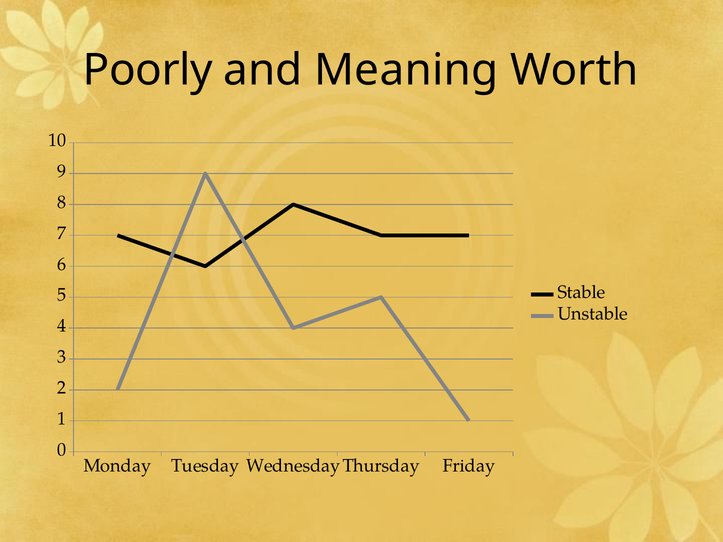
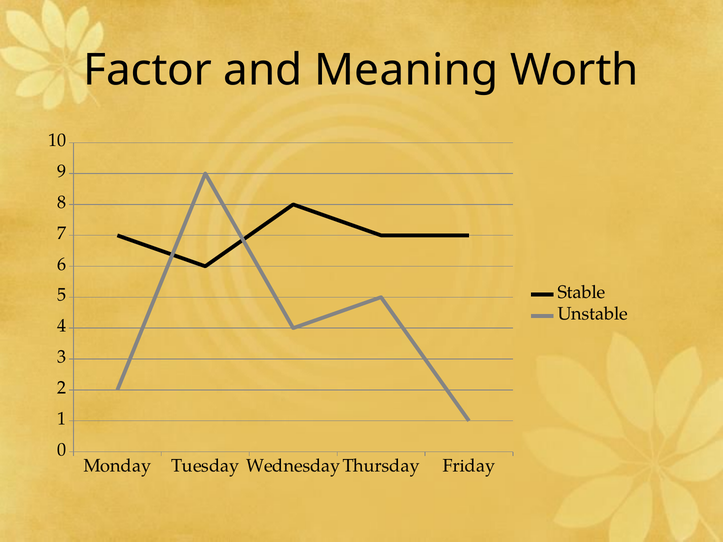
Poorly: Poorly -> Factor (148, 70)
